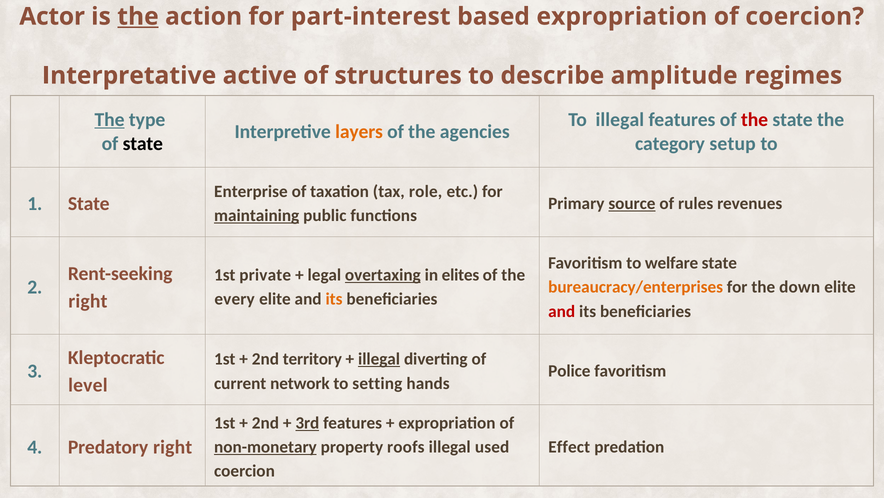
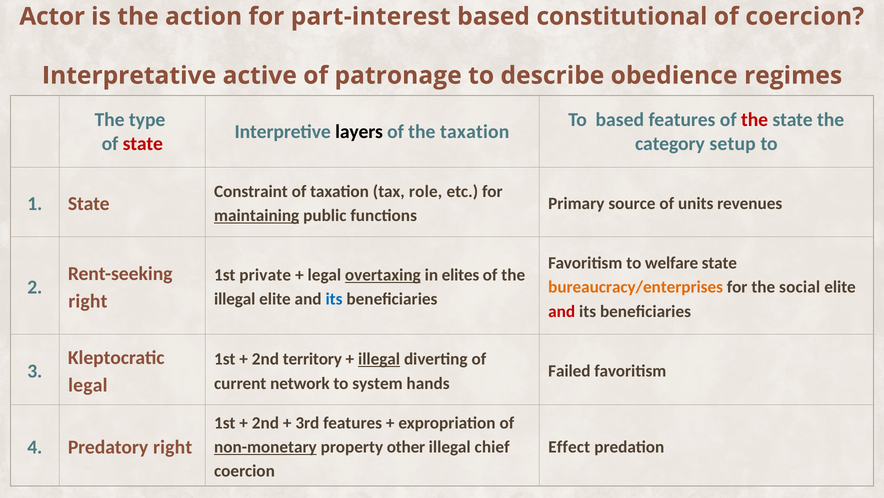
the underline: present -> none (138, 16)
based expropriation: expropriation -> constitutional (622, 16)
structures: structures -> patronage (398, 75)
amplitude: amplitude -> obedience (674, 75)
The underline: present -> none (110, 119)
To illegal: illegal -> based (620, 119)
layers colour: orange -> black (359, 131)
the agencies: agencies -> taxation (475, 131)
state colour: black -> red (143, 143)
Enterprise: Enterprise -> Constraint (251, 191)
source underline: present -> none (632, 203)
rules: rules -> units (696, 203)
down: down -> social (800, 287)
every: every -> illegal (235, 299)
its colour: orange -> blue (334, 299)
Police: Police -> Failed (569, 371)
setting: setting -> system (377, 383)
level: level -> legal (88, 385)
3rd underline: present -> none (307, 423)
roofs: roofs -> other (406, 447)
used: used -> chief (492, 447)
